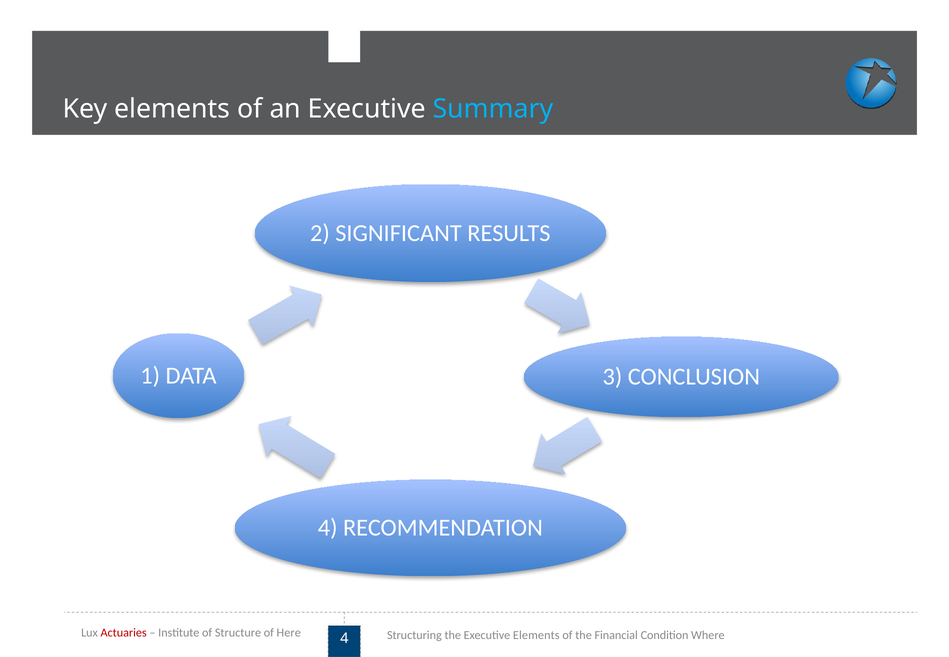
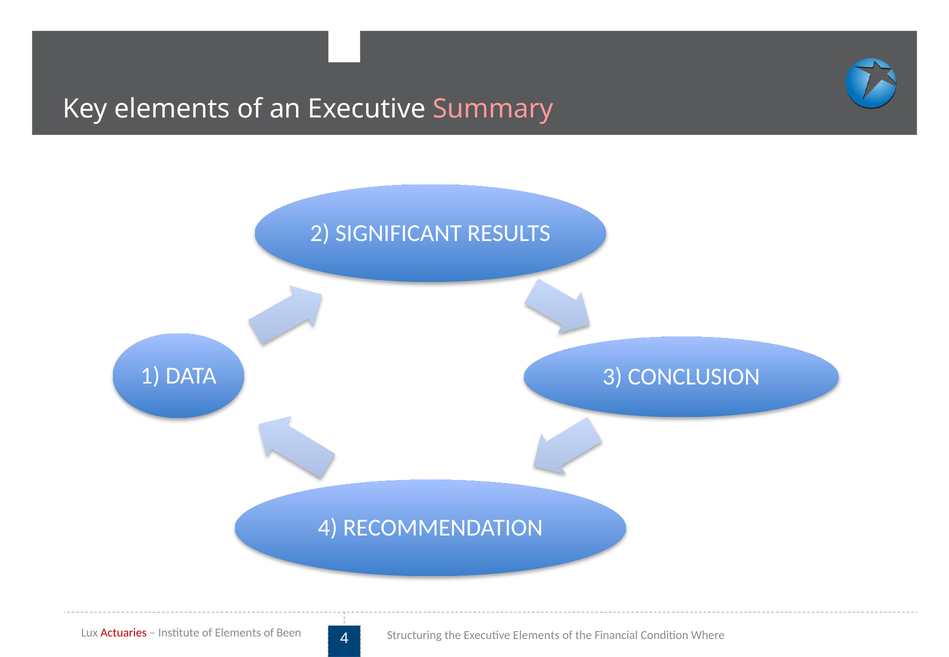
Summary colour: light blue -> pink (493, 109)
of Structure: Structure -> Elements (238, 633)
Here: Here -> Been (289, 633)
